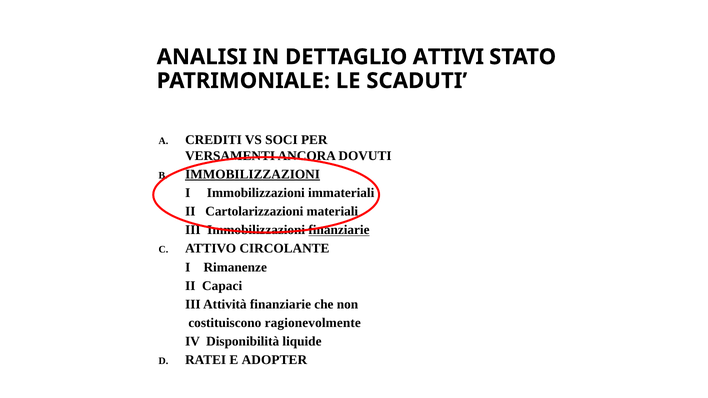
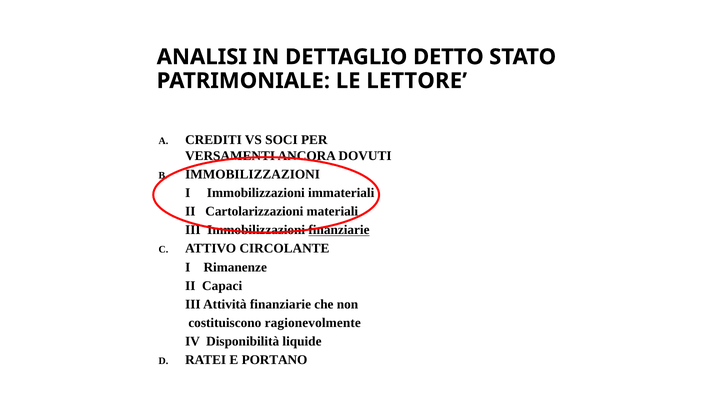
ATTIVI: ATTIVI -> DETTO (448, 57)
SCADUTI: SCADUTI -> LETTORE (417, 81)
IMMOBILIZZAZIONI underline: present -> none (253, 174)
ADOPTER: ADOPTER -> PORTANO (275, 360)
